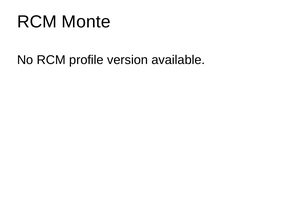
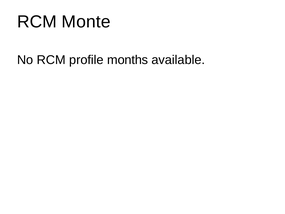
version: version -> months (128, 60)
